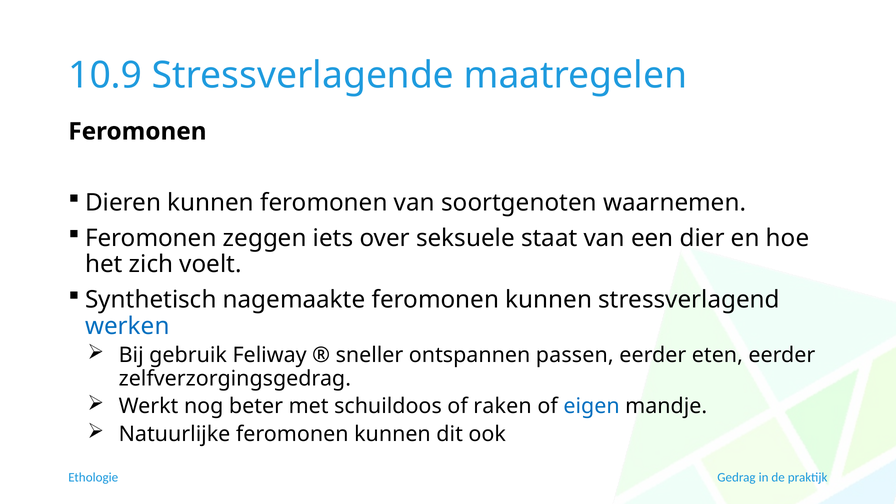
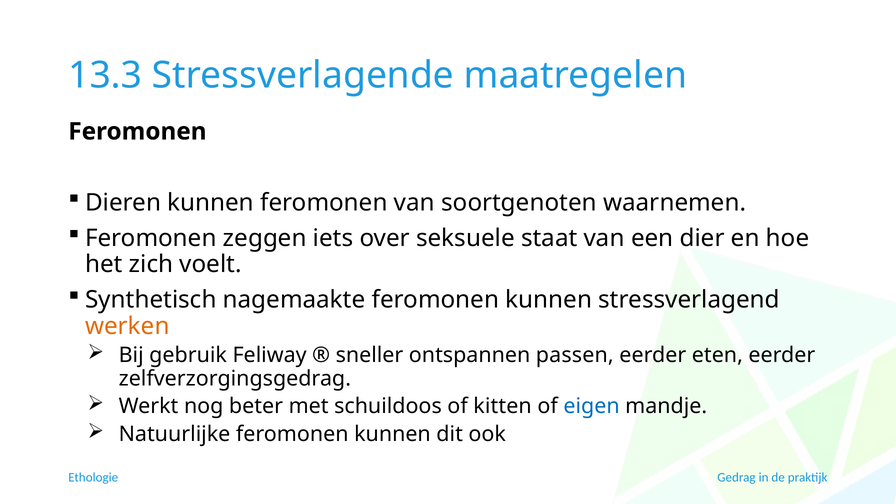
10.9: 10.9 -> 13.3 (105, 75)
werken colour: blue -> orange (127, 326)
raken: raken -> kitten (503, 406)
